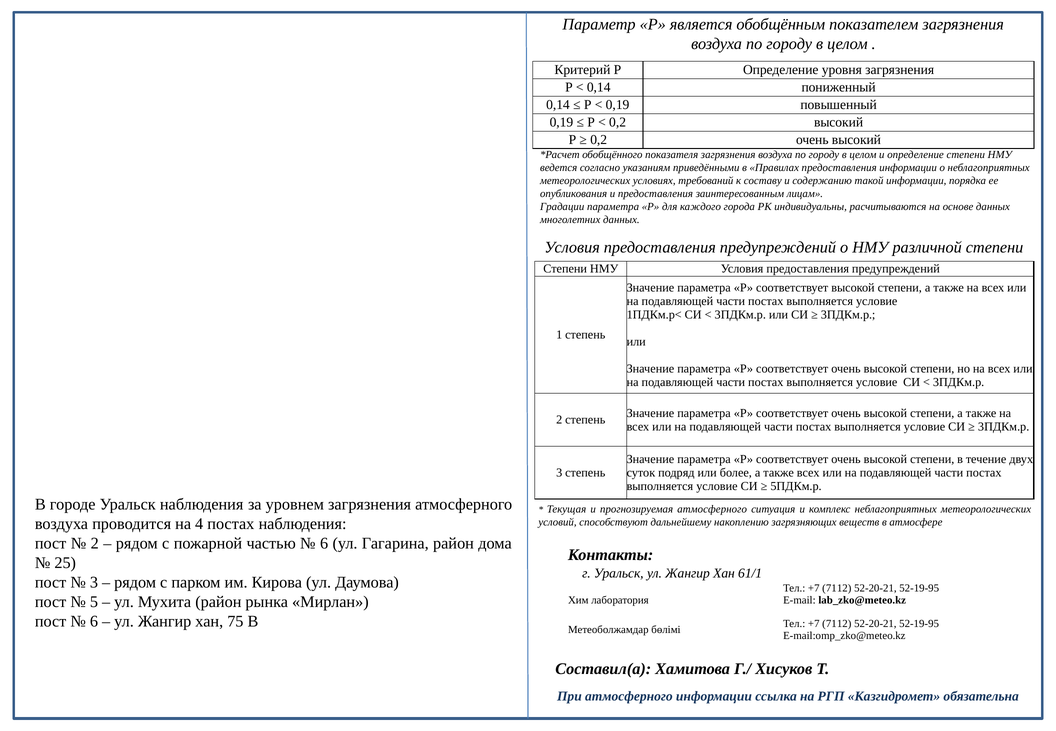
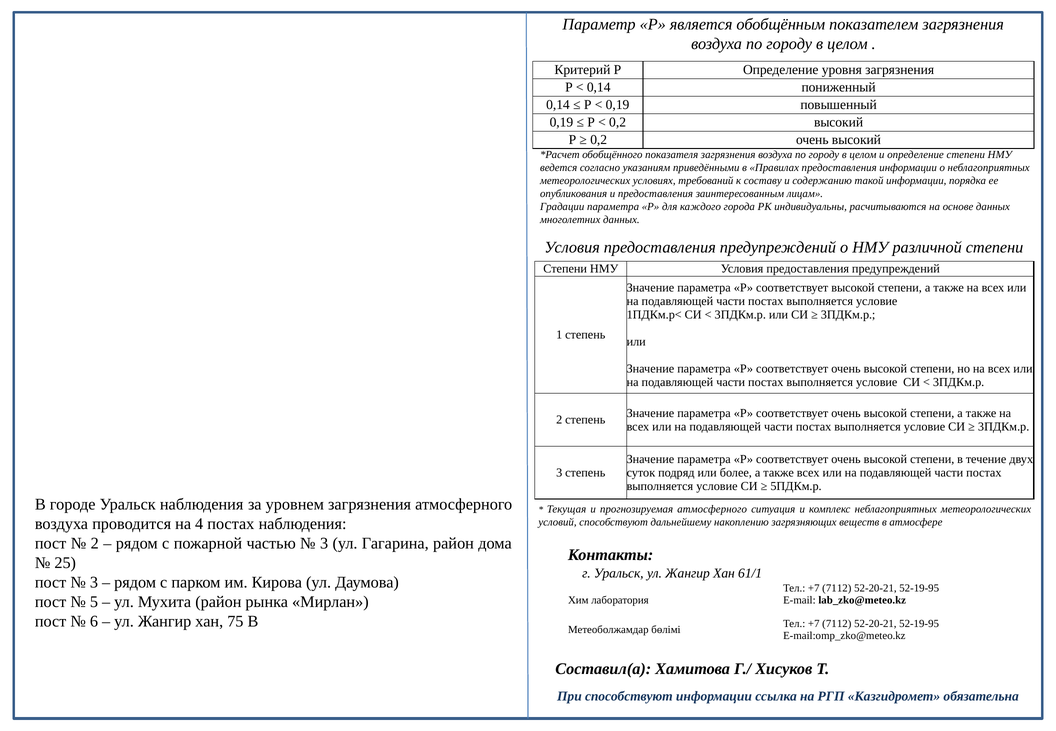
6: 6 -> 3 (324, 544)
При атмосферного: атмосферного -> способствуют (629, 696)
